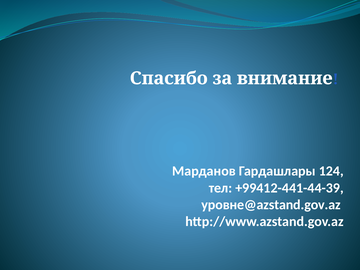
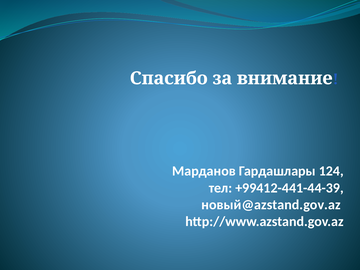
уровне@azstand.gov.az: уровне@azstand.gov.az -> новый@azstand.gov.az (271, 205)
